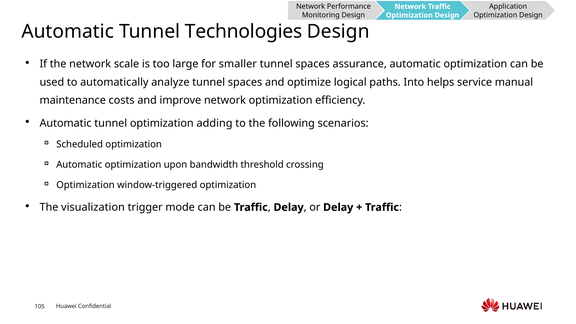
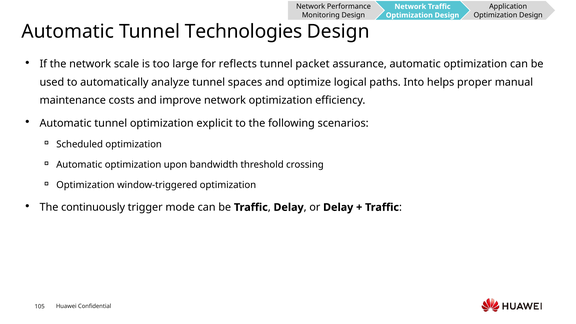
smaller: smaller -> reflects (238, 64)
spaces: spaces -> packet (313, 64)
service: service -> proper (475, 82)
adding: adding -> explicit (215, 123)
visualization: visualization -> continuously (93, 207)
